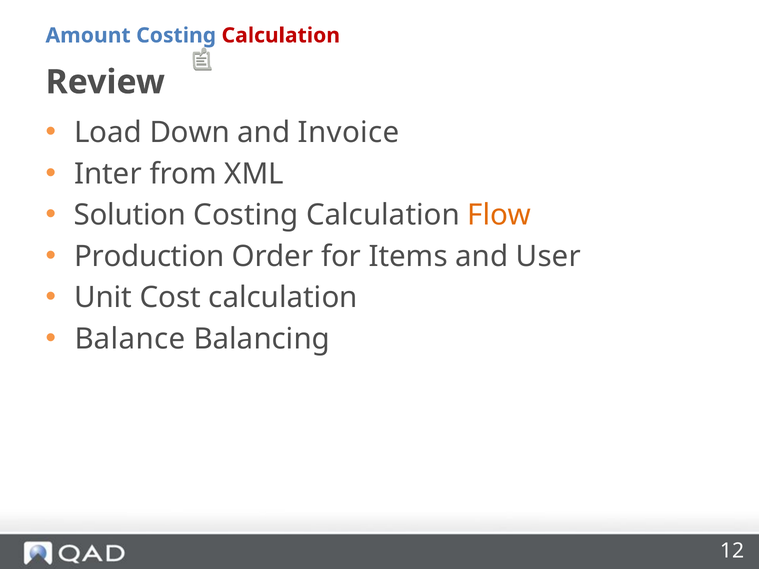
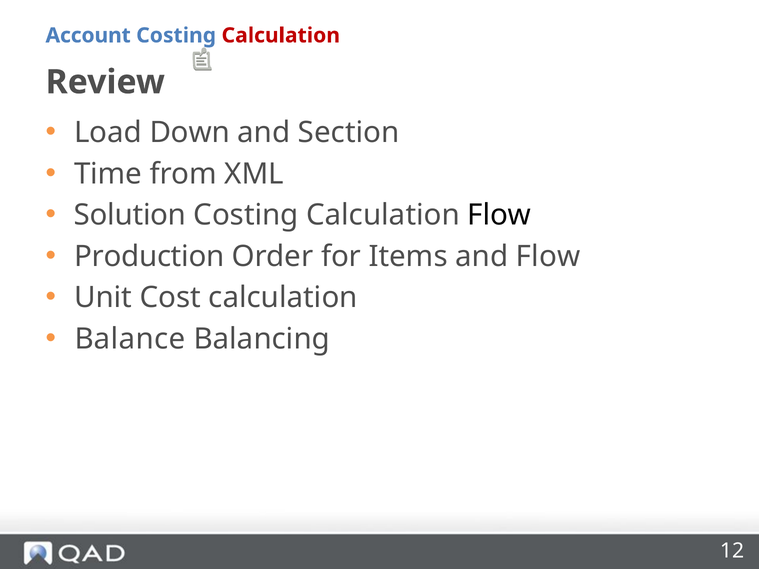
Amount: Amount -> Account (88, 35)
Invoice: Invoice -> Section (349, 133)
Inter: Inter -> Time (108, 174)
Flow colour: orange -> black (499, 215)
and User: User -> Flow (548, 257)
